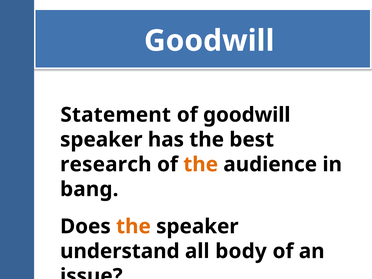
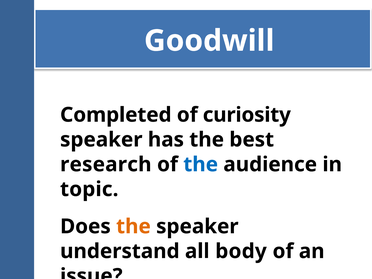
Statement: Statement -> Completed (116, 115)
of goodwill: goodwill -> curiosity (247, 115)
the colour: orange -> blue (201, 164)
bang: bang -> topic (89, 189)
